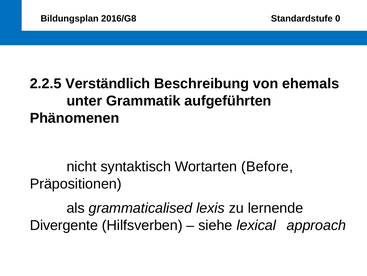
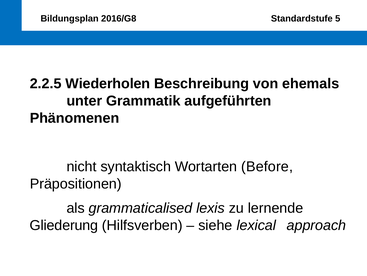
0: 0 -> 5 (338, 18)
Verständlich: Verständlich -> Wiederholen (108, 83)
Divergente: Divergente -> Gliederung (64, 225)
